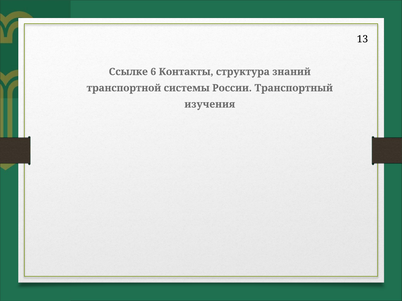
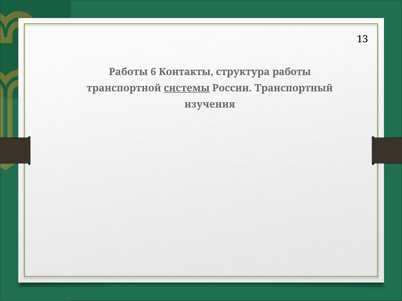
Ссылке: Ссылке -> Работы (128, 72)
структура знаний: знаний -> работы (292, 72)
системы underline: none -> present (187, 88)
